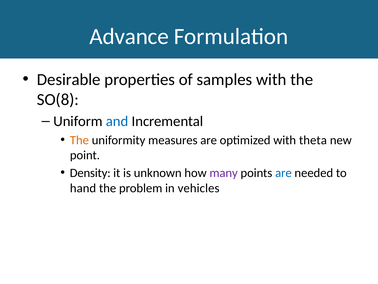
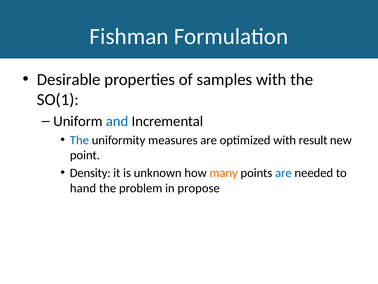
Advance: Advance -> Fishman (129, 36)
SO(8: SO(8 -> SO(1 (58, 99)
The colour: orange -> blue (79, 140)
theta: theta -> result (313, 140)
many colour: purple -> orange (224, 173)
vehicles: vehicles -> propose (199, 188)
